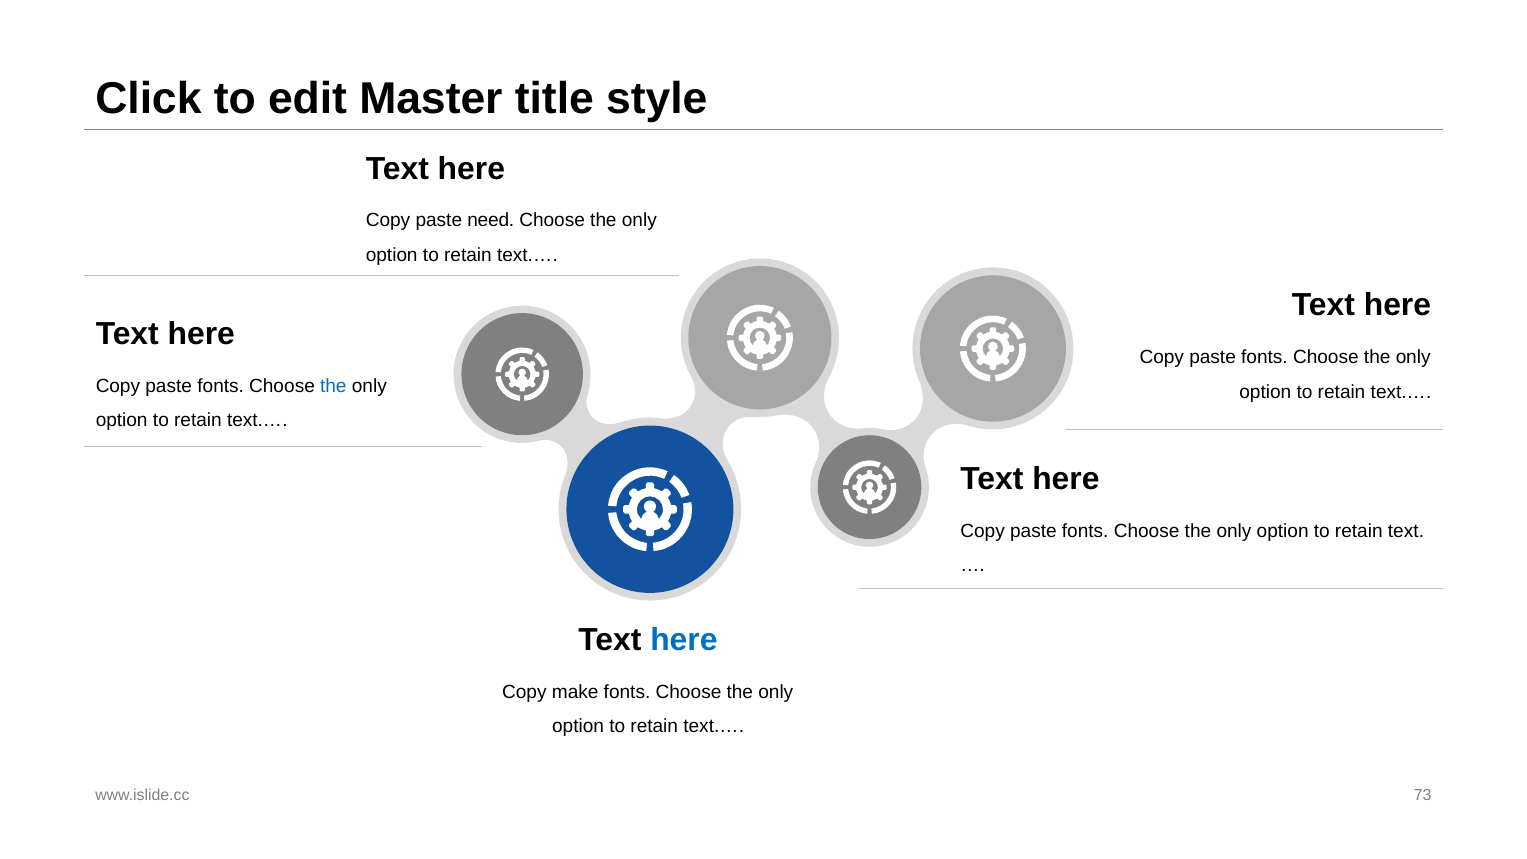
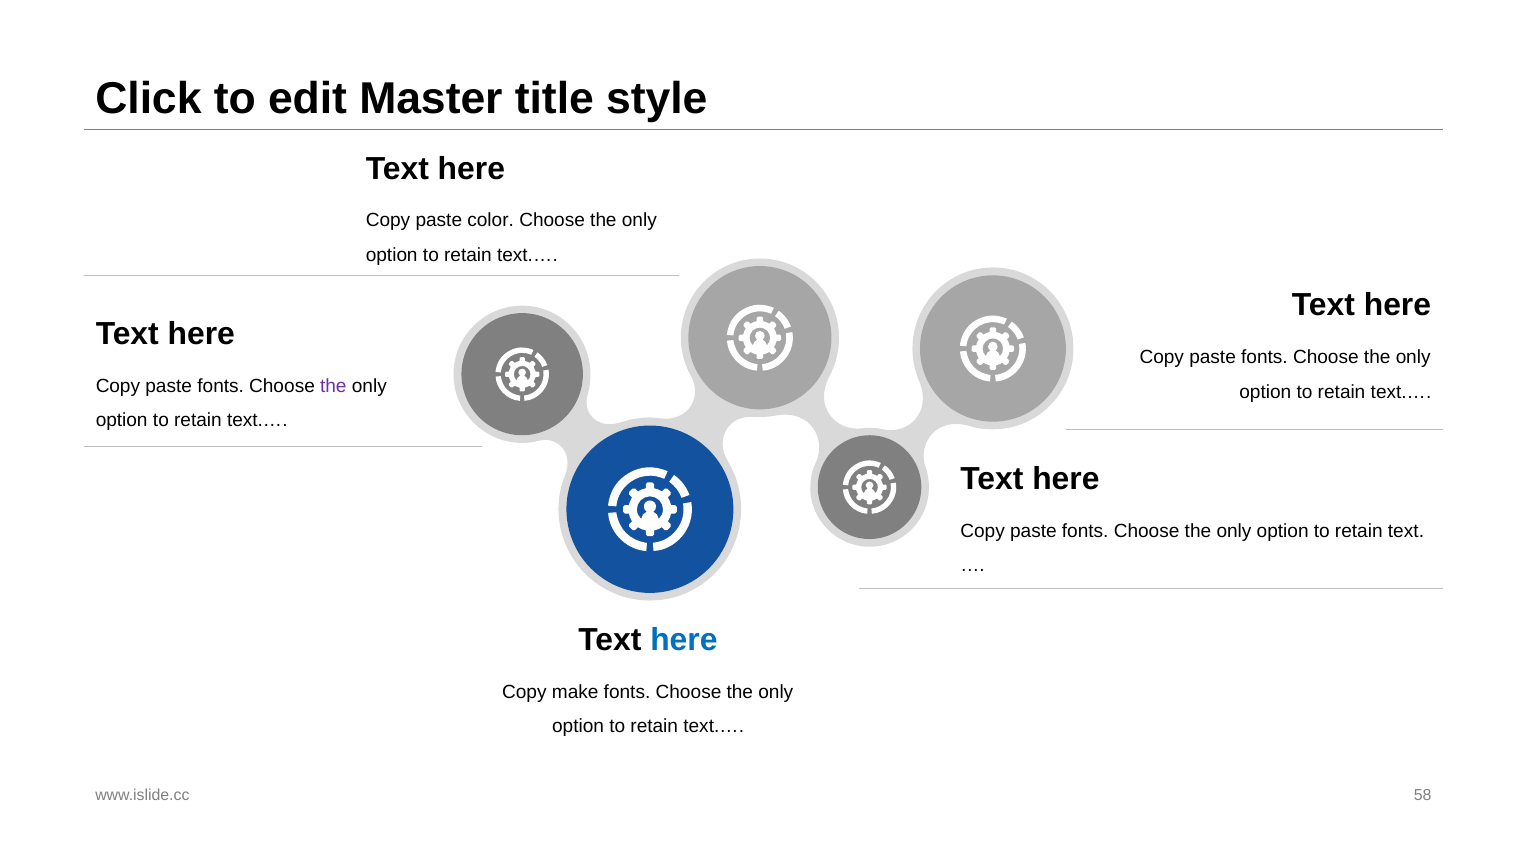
need: need -> color (491, 221)
the colour: blue -> purple (333, 386)
73: 73 -> 58 (1423, 796)
